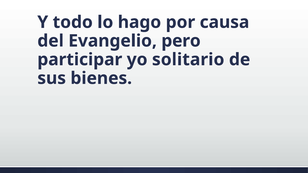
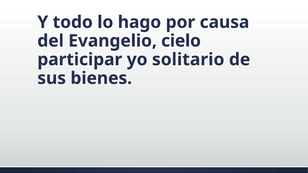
pero: pero -> cielo (181, 41)
